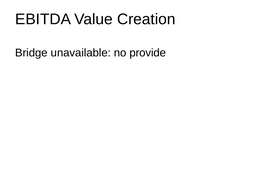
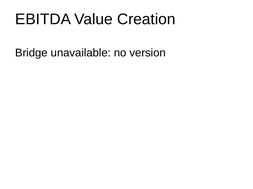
provide: provide -> version (148, 53)
